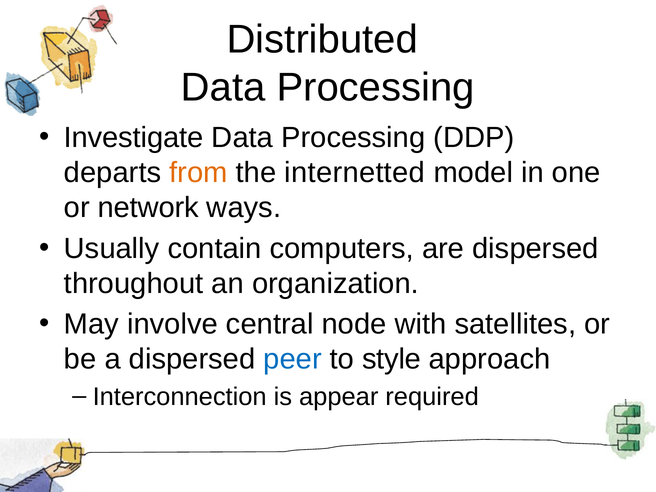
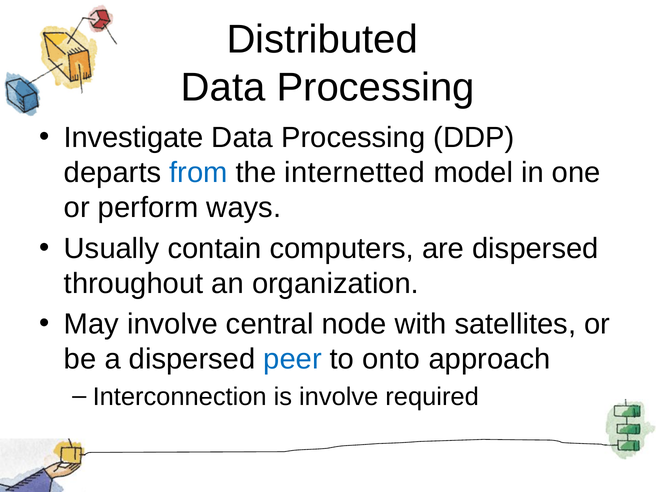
from colour: orange -> blue (198, 173)
network: network -> perform (148, 208)
style: style -> onto (391, 359)
is appear: appear -> involve (339, 397)
